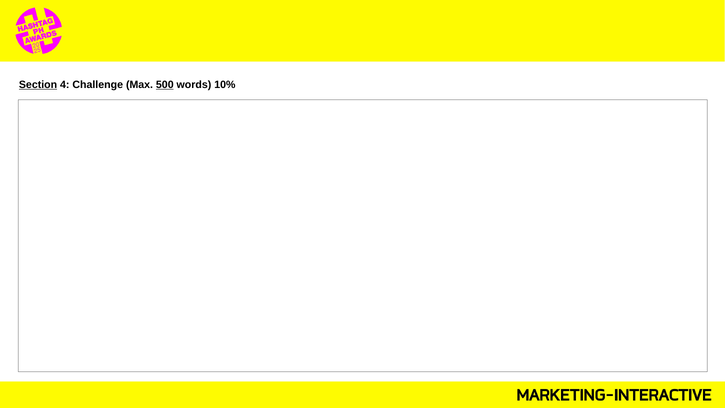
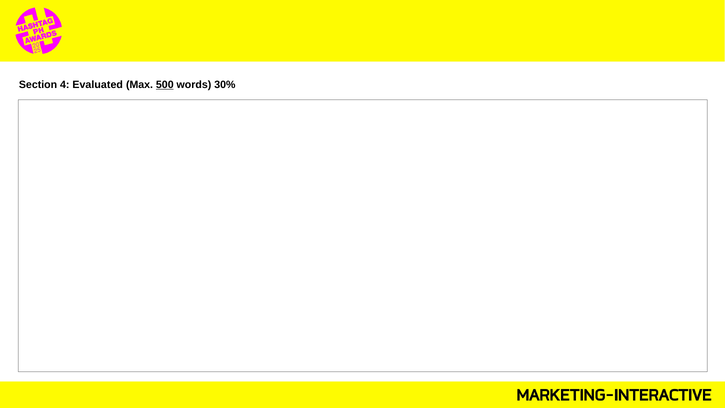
Section underline: present -> none (38, 85)
Challenge: Challenge -> Evaluated (98, 85)
10%: 10% -> 30% (225, 85)
